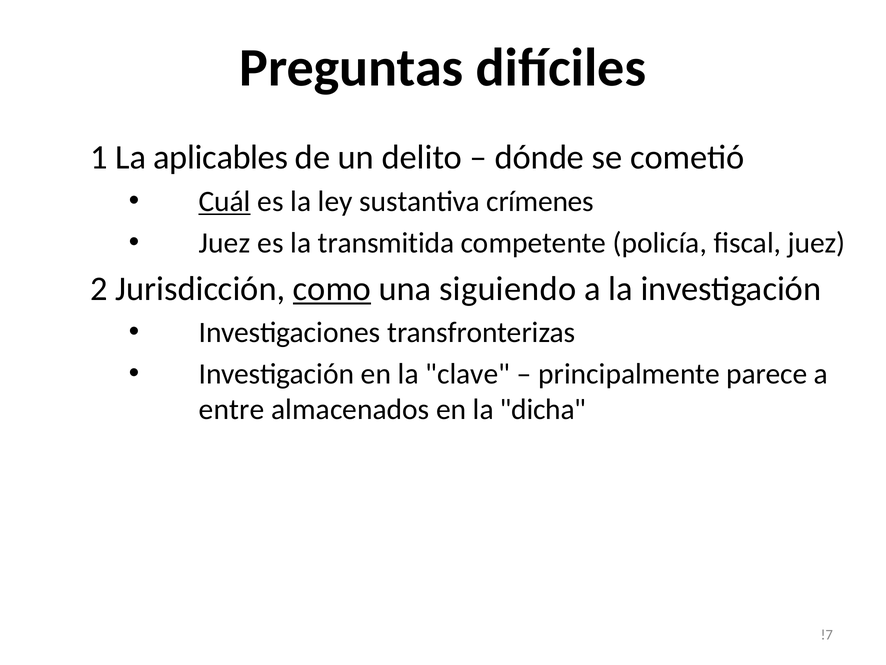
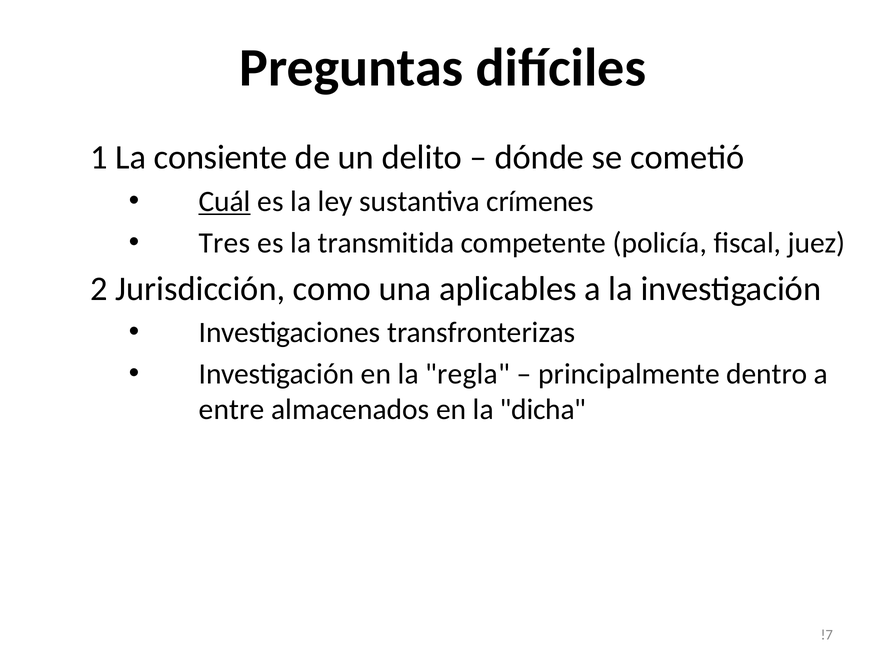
aplicables: aplicables -> consiente (221, 157)
Juez: Juez -> Tres (225, 243)
como underline: present -> none (332, 288)
siguiendo: siguiendo -> aplicables (508, 288)
clave: clave -> regla (468, 374)
parece: parece -> dentro (767, 374)
